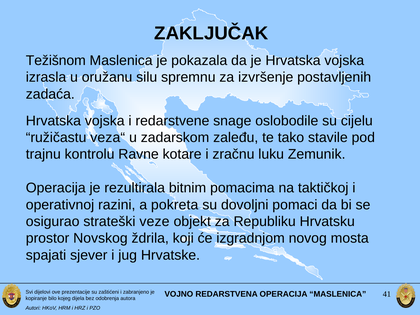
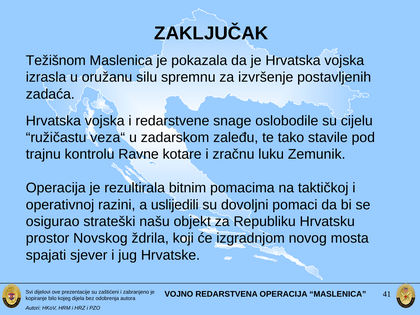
pokreta: pokreta -> uslijedili (175, 205)
veze: veze -> našu (155, 222)
